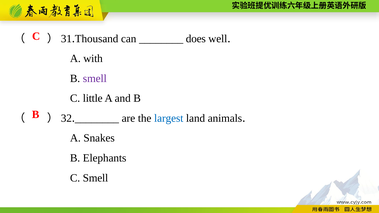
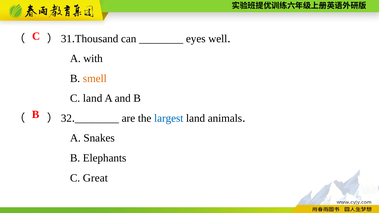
does: does -> eyes (196, 39)
smell colour: purple -> orange (95, 78)
C little: little -> land (93, 98)
C Smell: Smell -> Great (95, 178)
